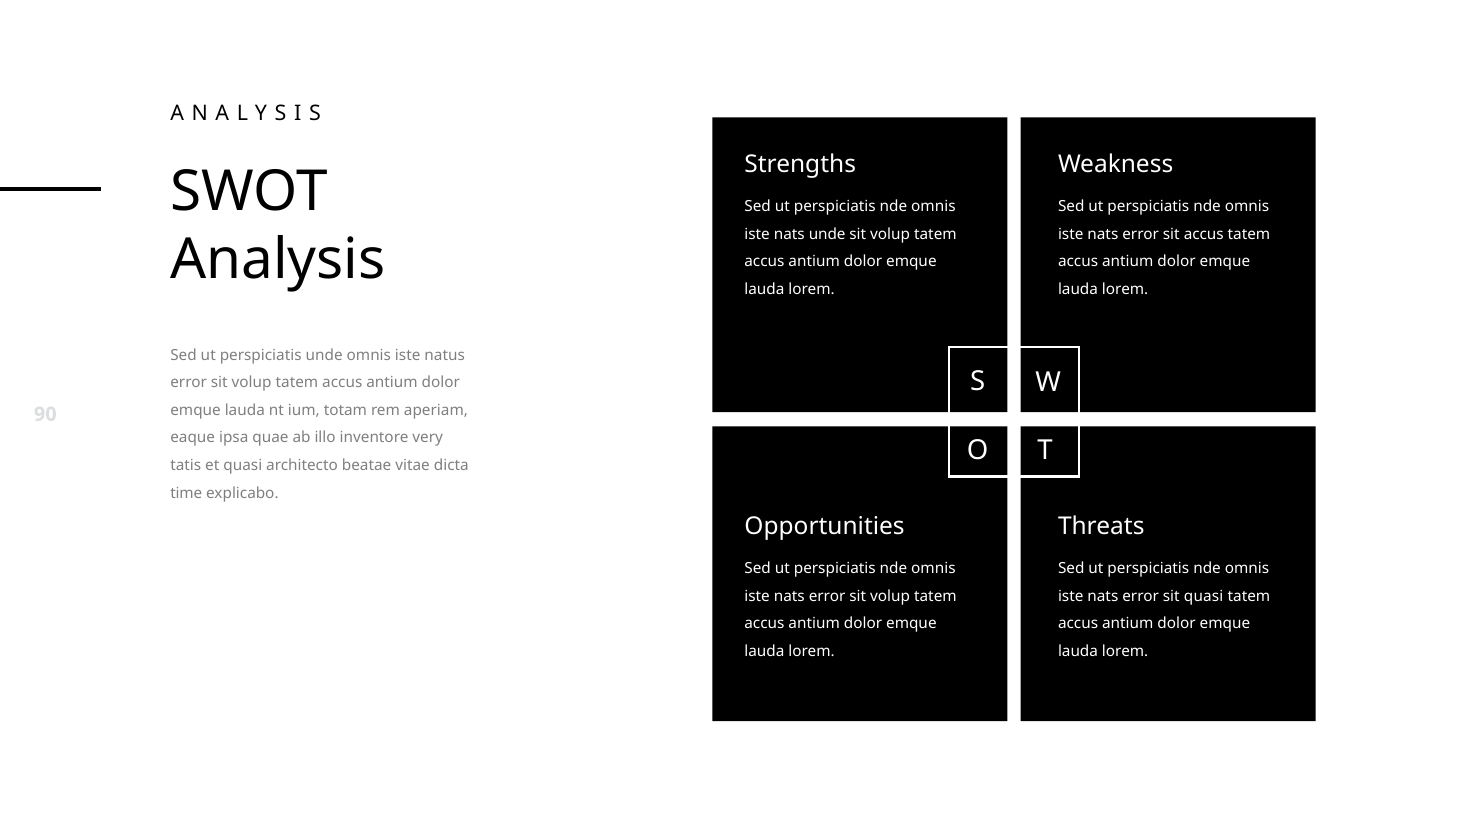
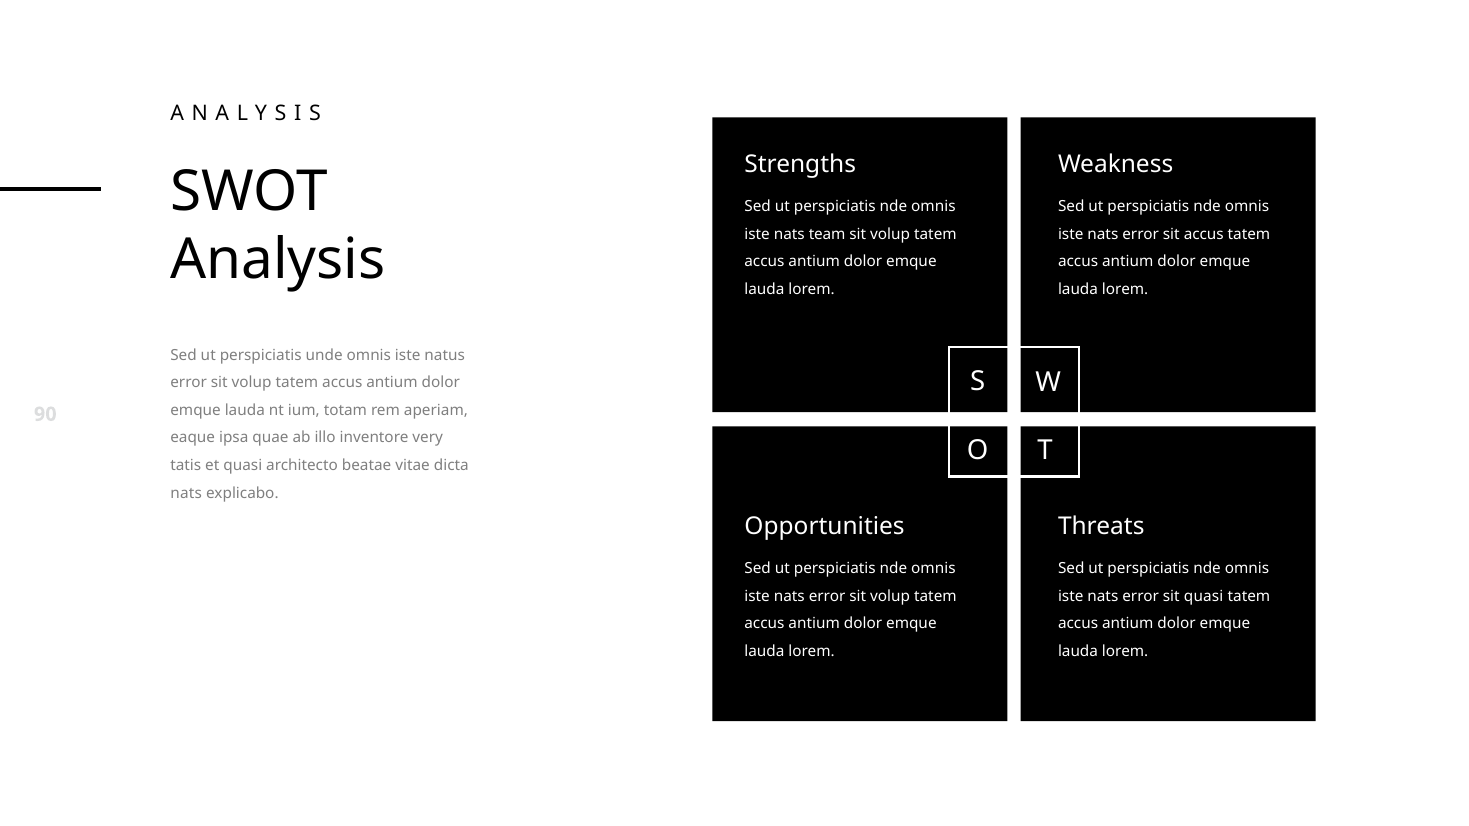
nats unde: unde -> team (827, 234)
time: time -> nats (186, 493)
